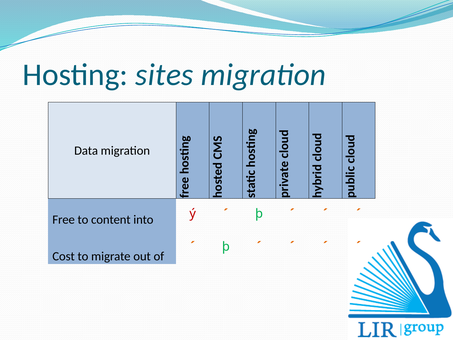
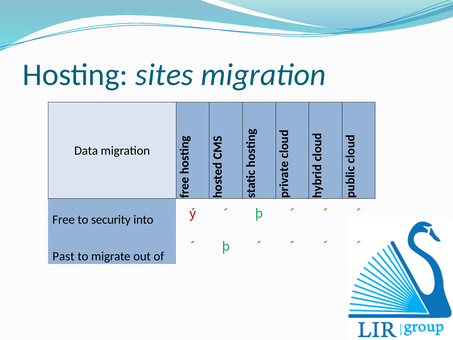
content: content -> security (111, 219)
Cost: Cost -> Past (64, 256)
